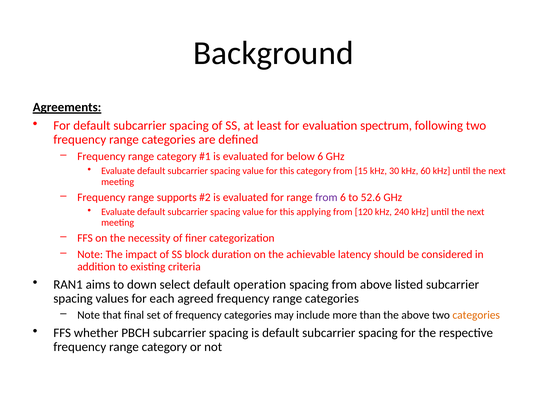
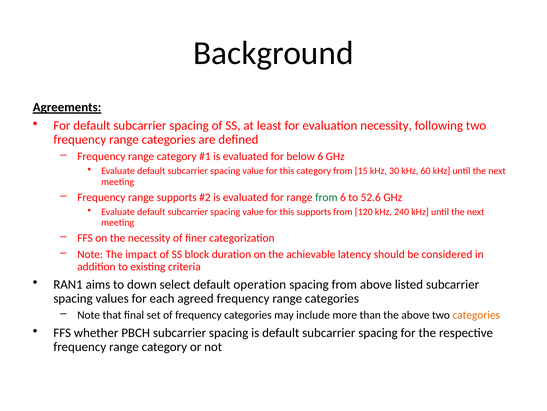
evaluation spectrum: spectrum -> necessity (386, 125)
from colour: purple -> green (326, 197)
this applying: applying -> supports (314, 212)
